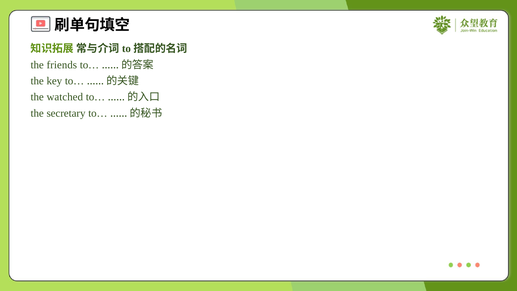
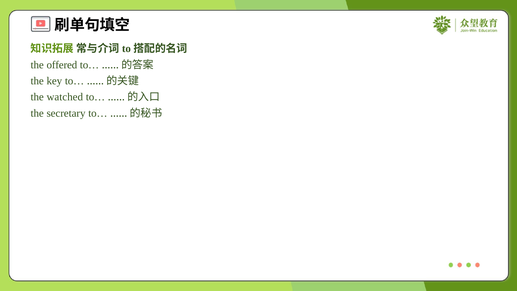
friends: friends -> offered (62, 65)
